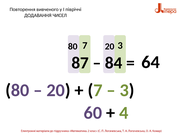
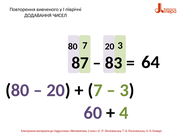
84: 84 -> 83 (114, 63)
